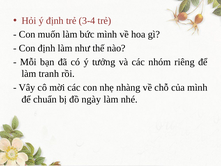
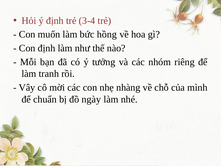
bức mình: mình -> hồng (107, 34)
